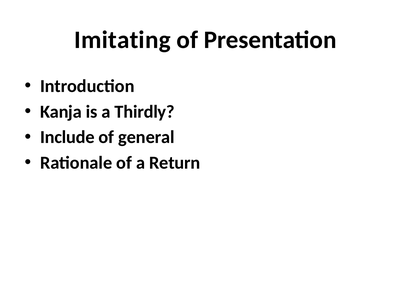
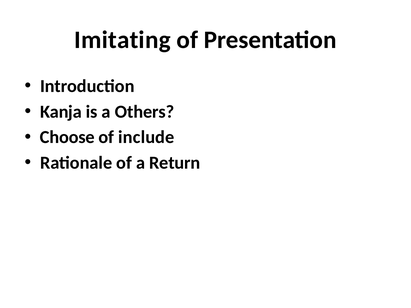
Thirdly: Thirdly -> Others (145, 112)
Include: Include -> Choose (67, 137)
general: general -> include (146, 137)
